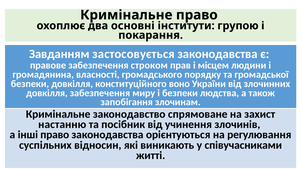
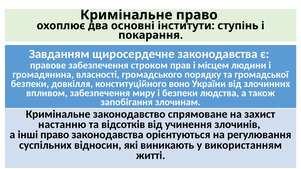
групою: групою -> ступінь (238, 26)
застосовується: застосовується -> щиросердечне (134, 54)
довкілля: довкілля -> впливом (47, 93)
посібник: посібник -> відсотків (123, 125)
співучасниками: співучасниками -> використанням (243, 145)
